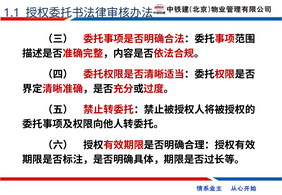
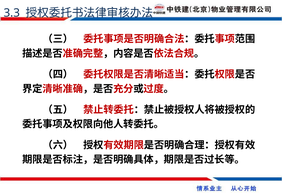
1.1: 1.1 -> 3.3 (12, 13)
